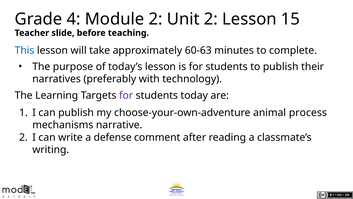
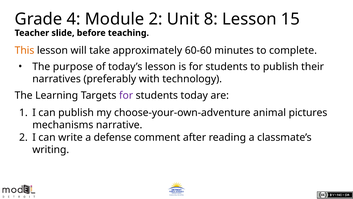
Unit 2: 2 -> 8 (211, 19)
This colour: blue -> orange (25, 50)
60-63: 60-63 -> 60-60 (198, 50)
process: process -> pictures (308, 112)
